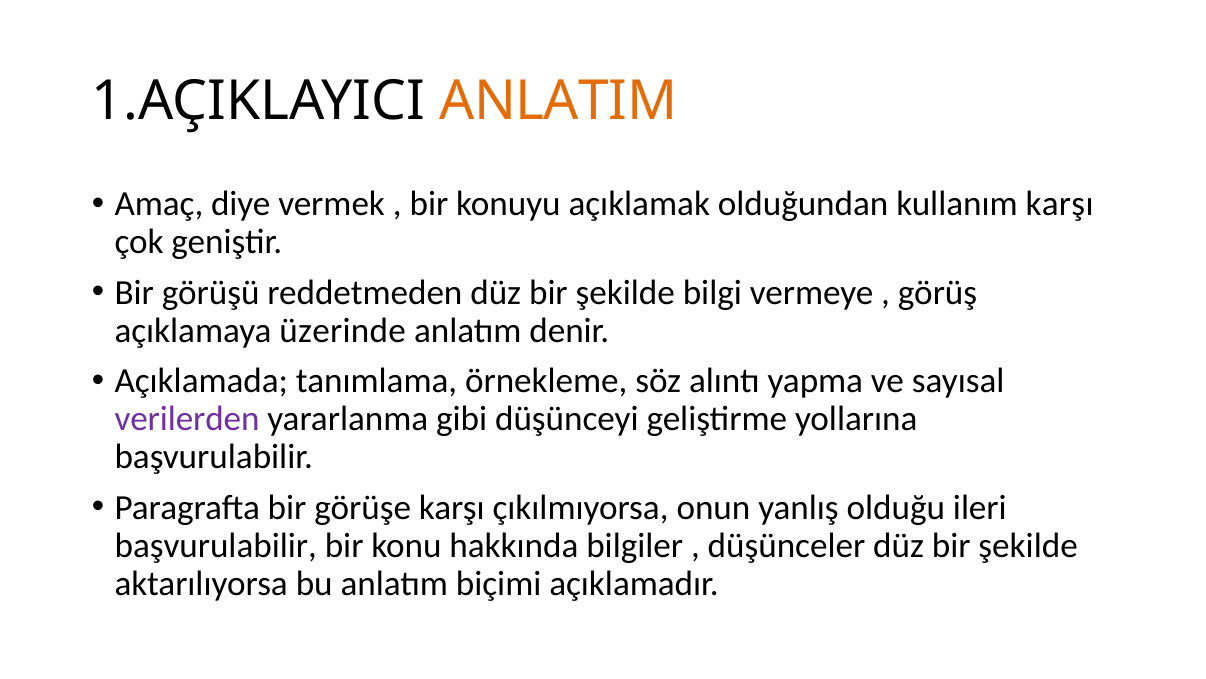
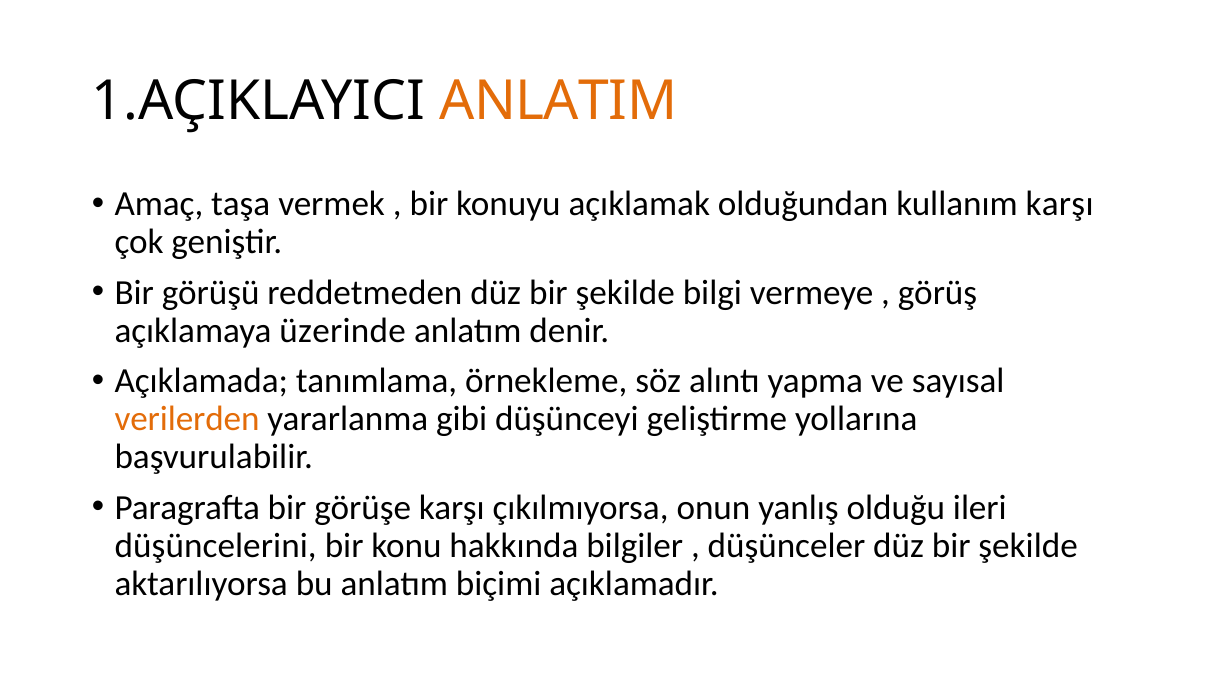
diye: diye -> taşa (241, 204)
verilerden colour: purple -> orange (187, 419)
başvurulabilir: başvurulabilir -> düşüncelerini (216, 545)
